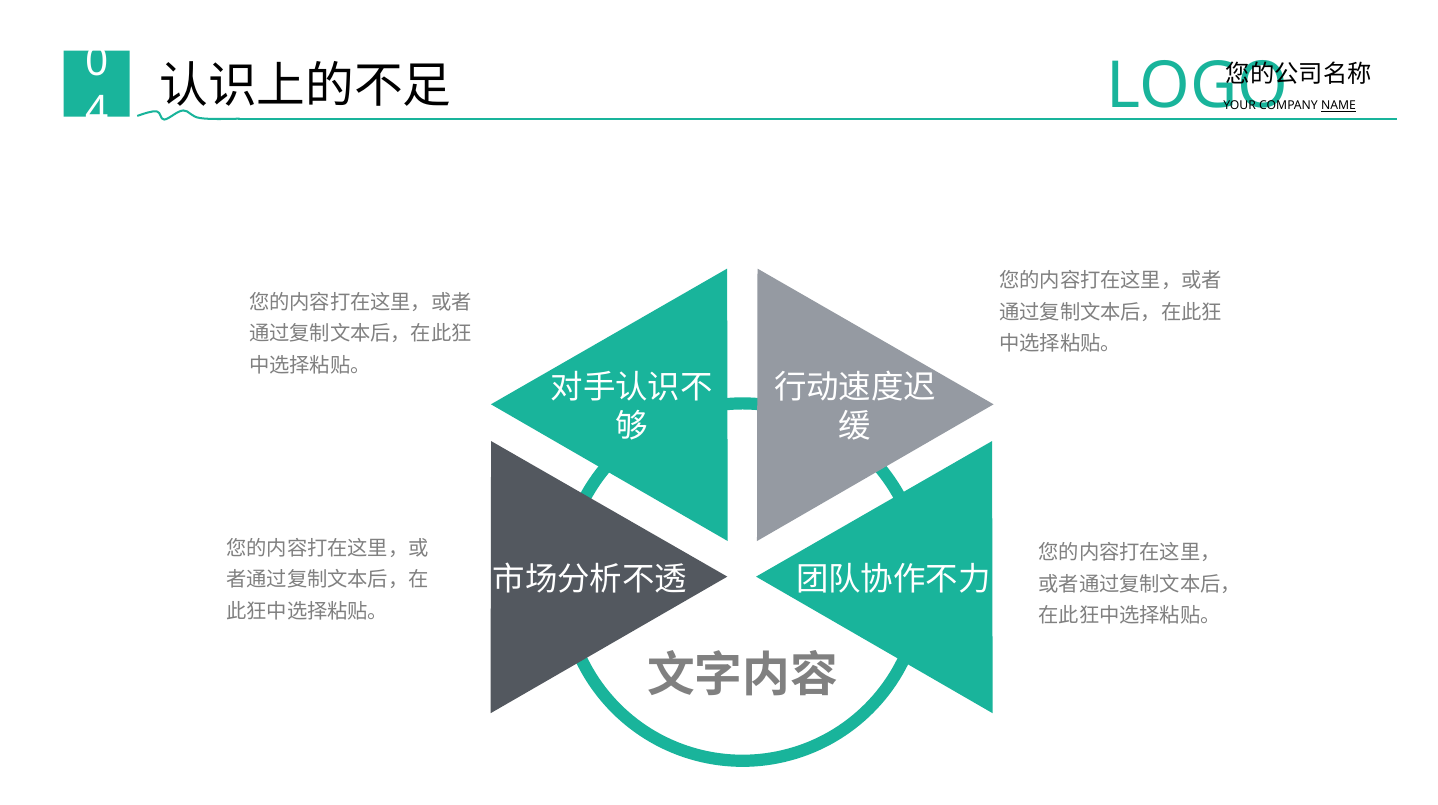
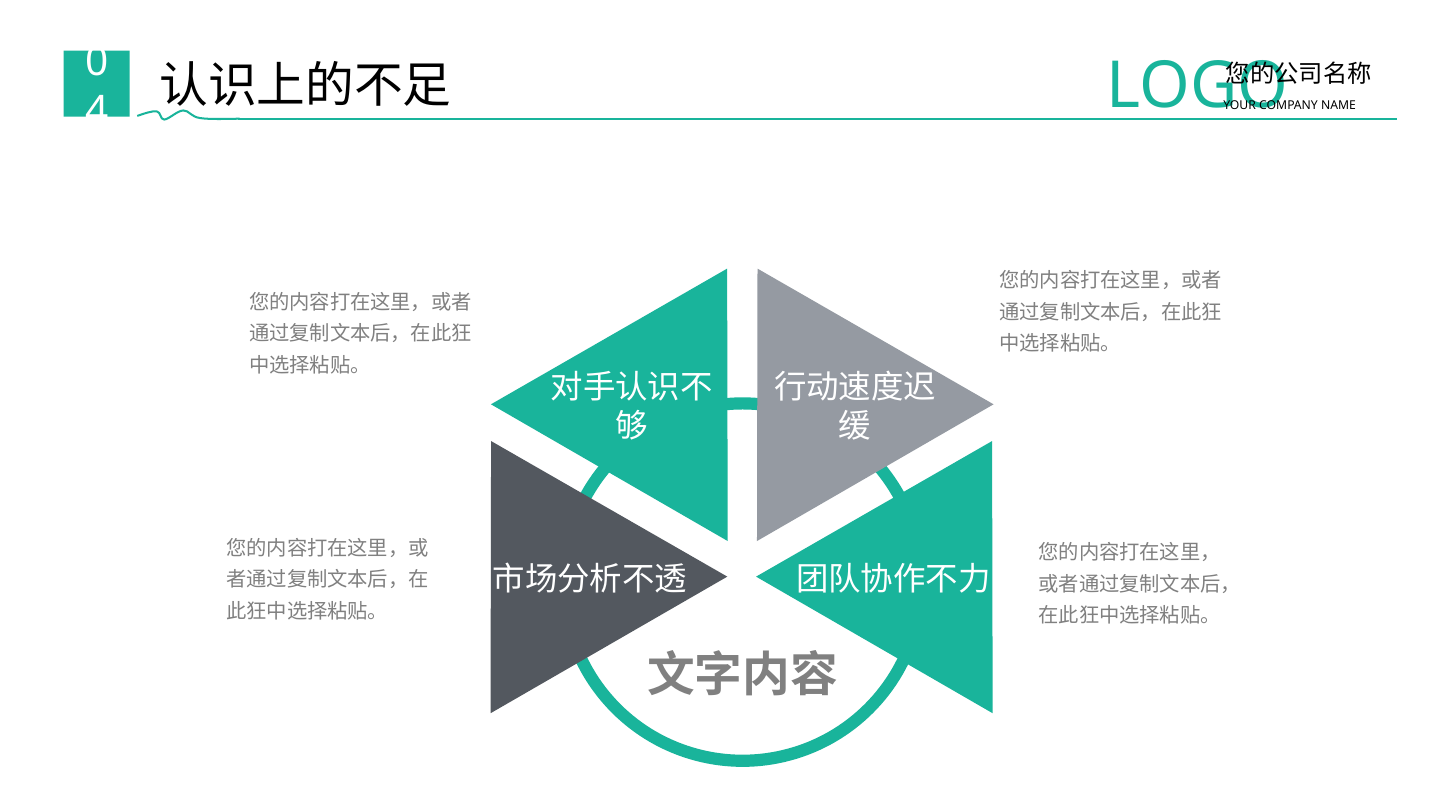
NAME underline: present -> none (1339, 106)
